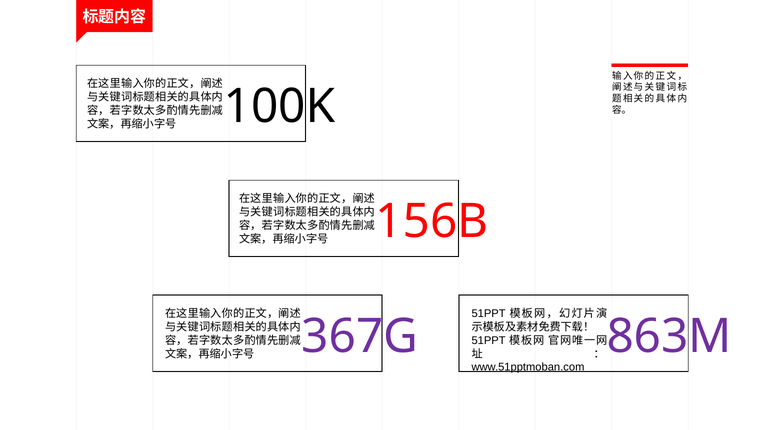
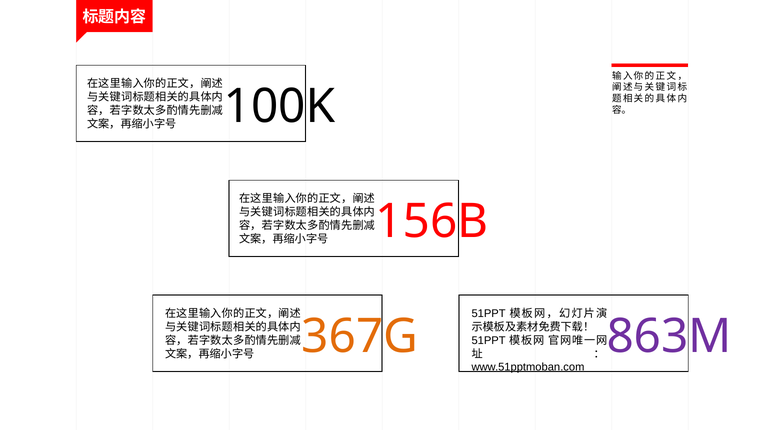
367G colour: purple -> orange (360, 336)
